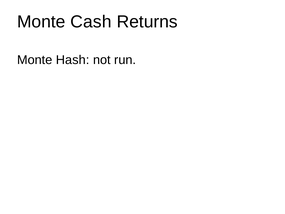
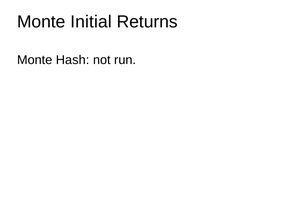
Cash: Cash -> Initial (91, 22)
